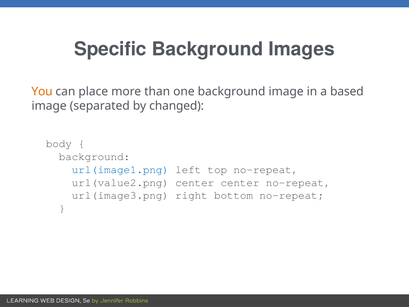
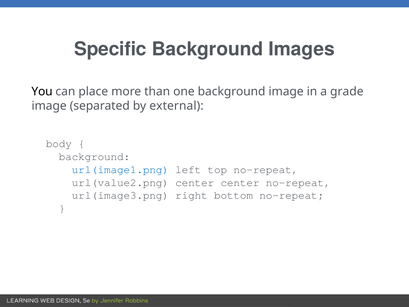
You colour: orange -> black (42, 92)
based: based -> grade (347, 92)
changed: changed -> external (176, 106)
